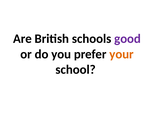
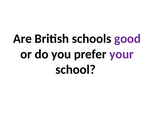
your colour: orange -> purple (122, 54)
